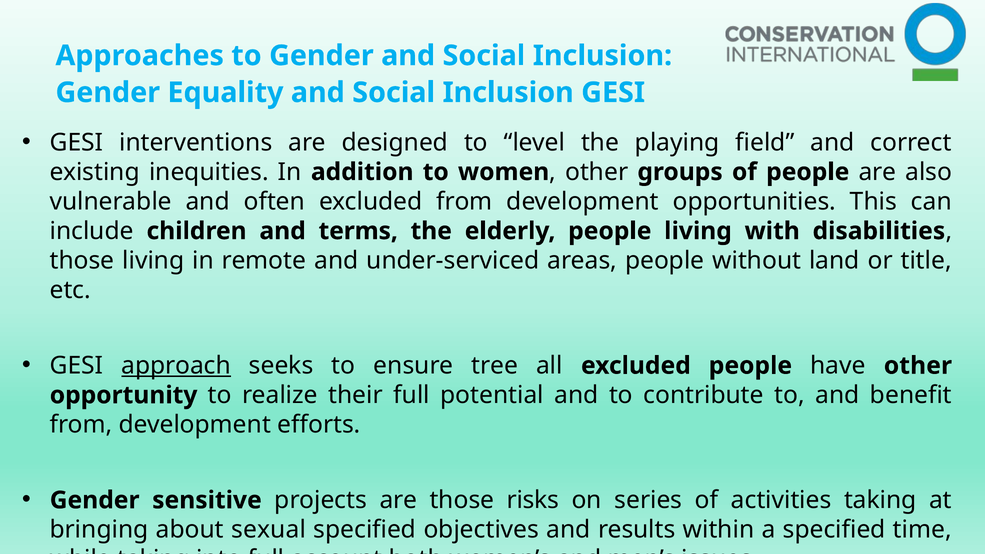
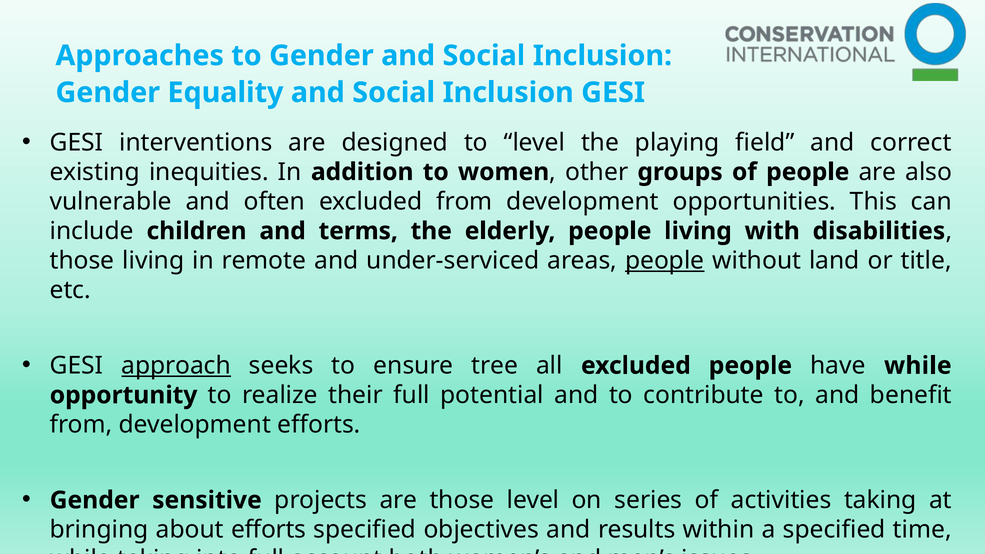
people underline: none -> present (665, 261)
have other: other -> while (918, 366)
those risks: risks -> level (533, 500)
about sexual: sexual -> efforts (269, 530)
